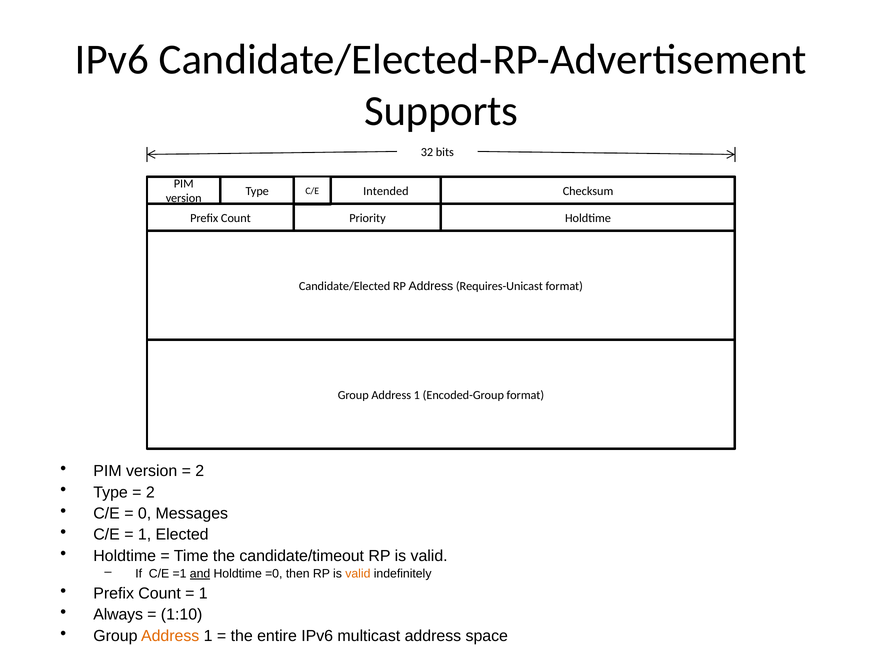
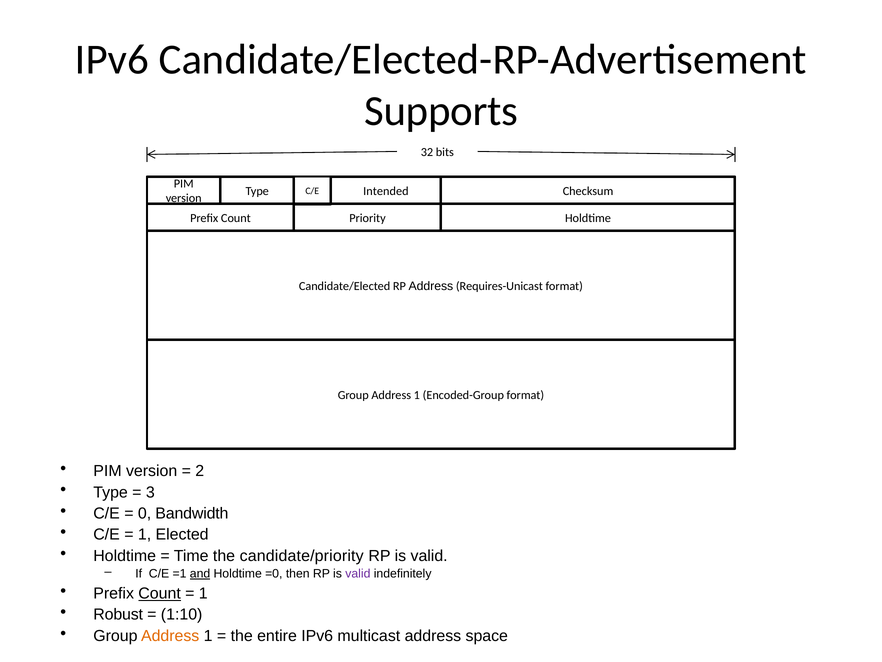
2: 2 -> 3 (150, 492)
Messages: Messages -> Bandwidth (192, 513)
candidate/timeout: candidate/timeout -> candidate/priority (302, 556)
valid colour: orange -> purple (358, 573)
Count underline: none -> present (160, 593)
Always: Always -> Robust (118, 614)
